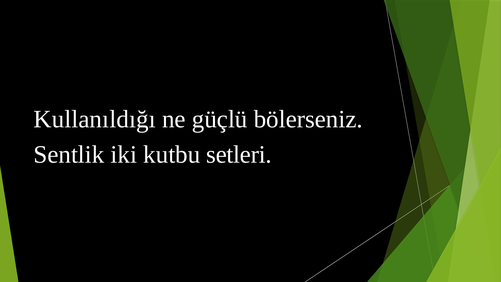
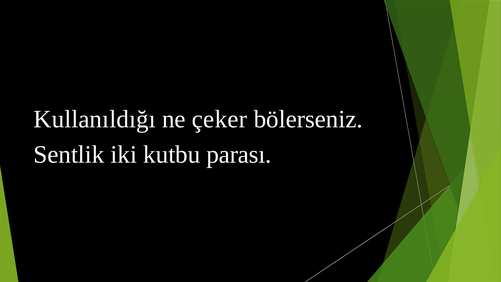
güçlü: güçlü -> çeker (220, 119)
setleri: setleri -> parası (239, 154)
